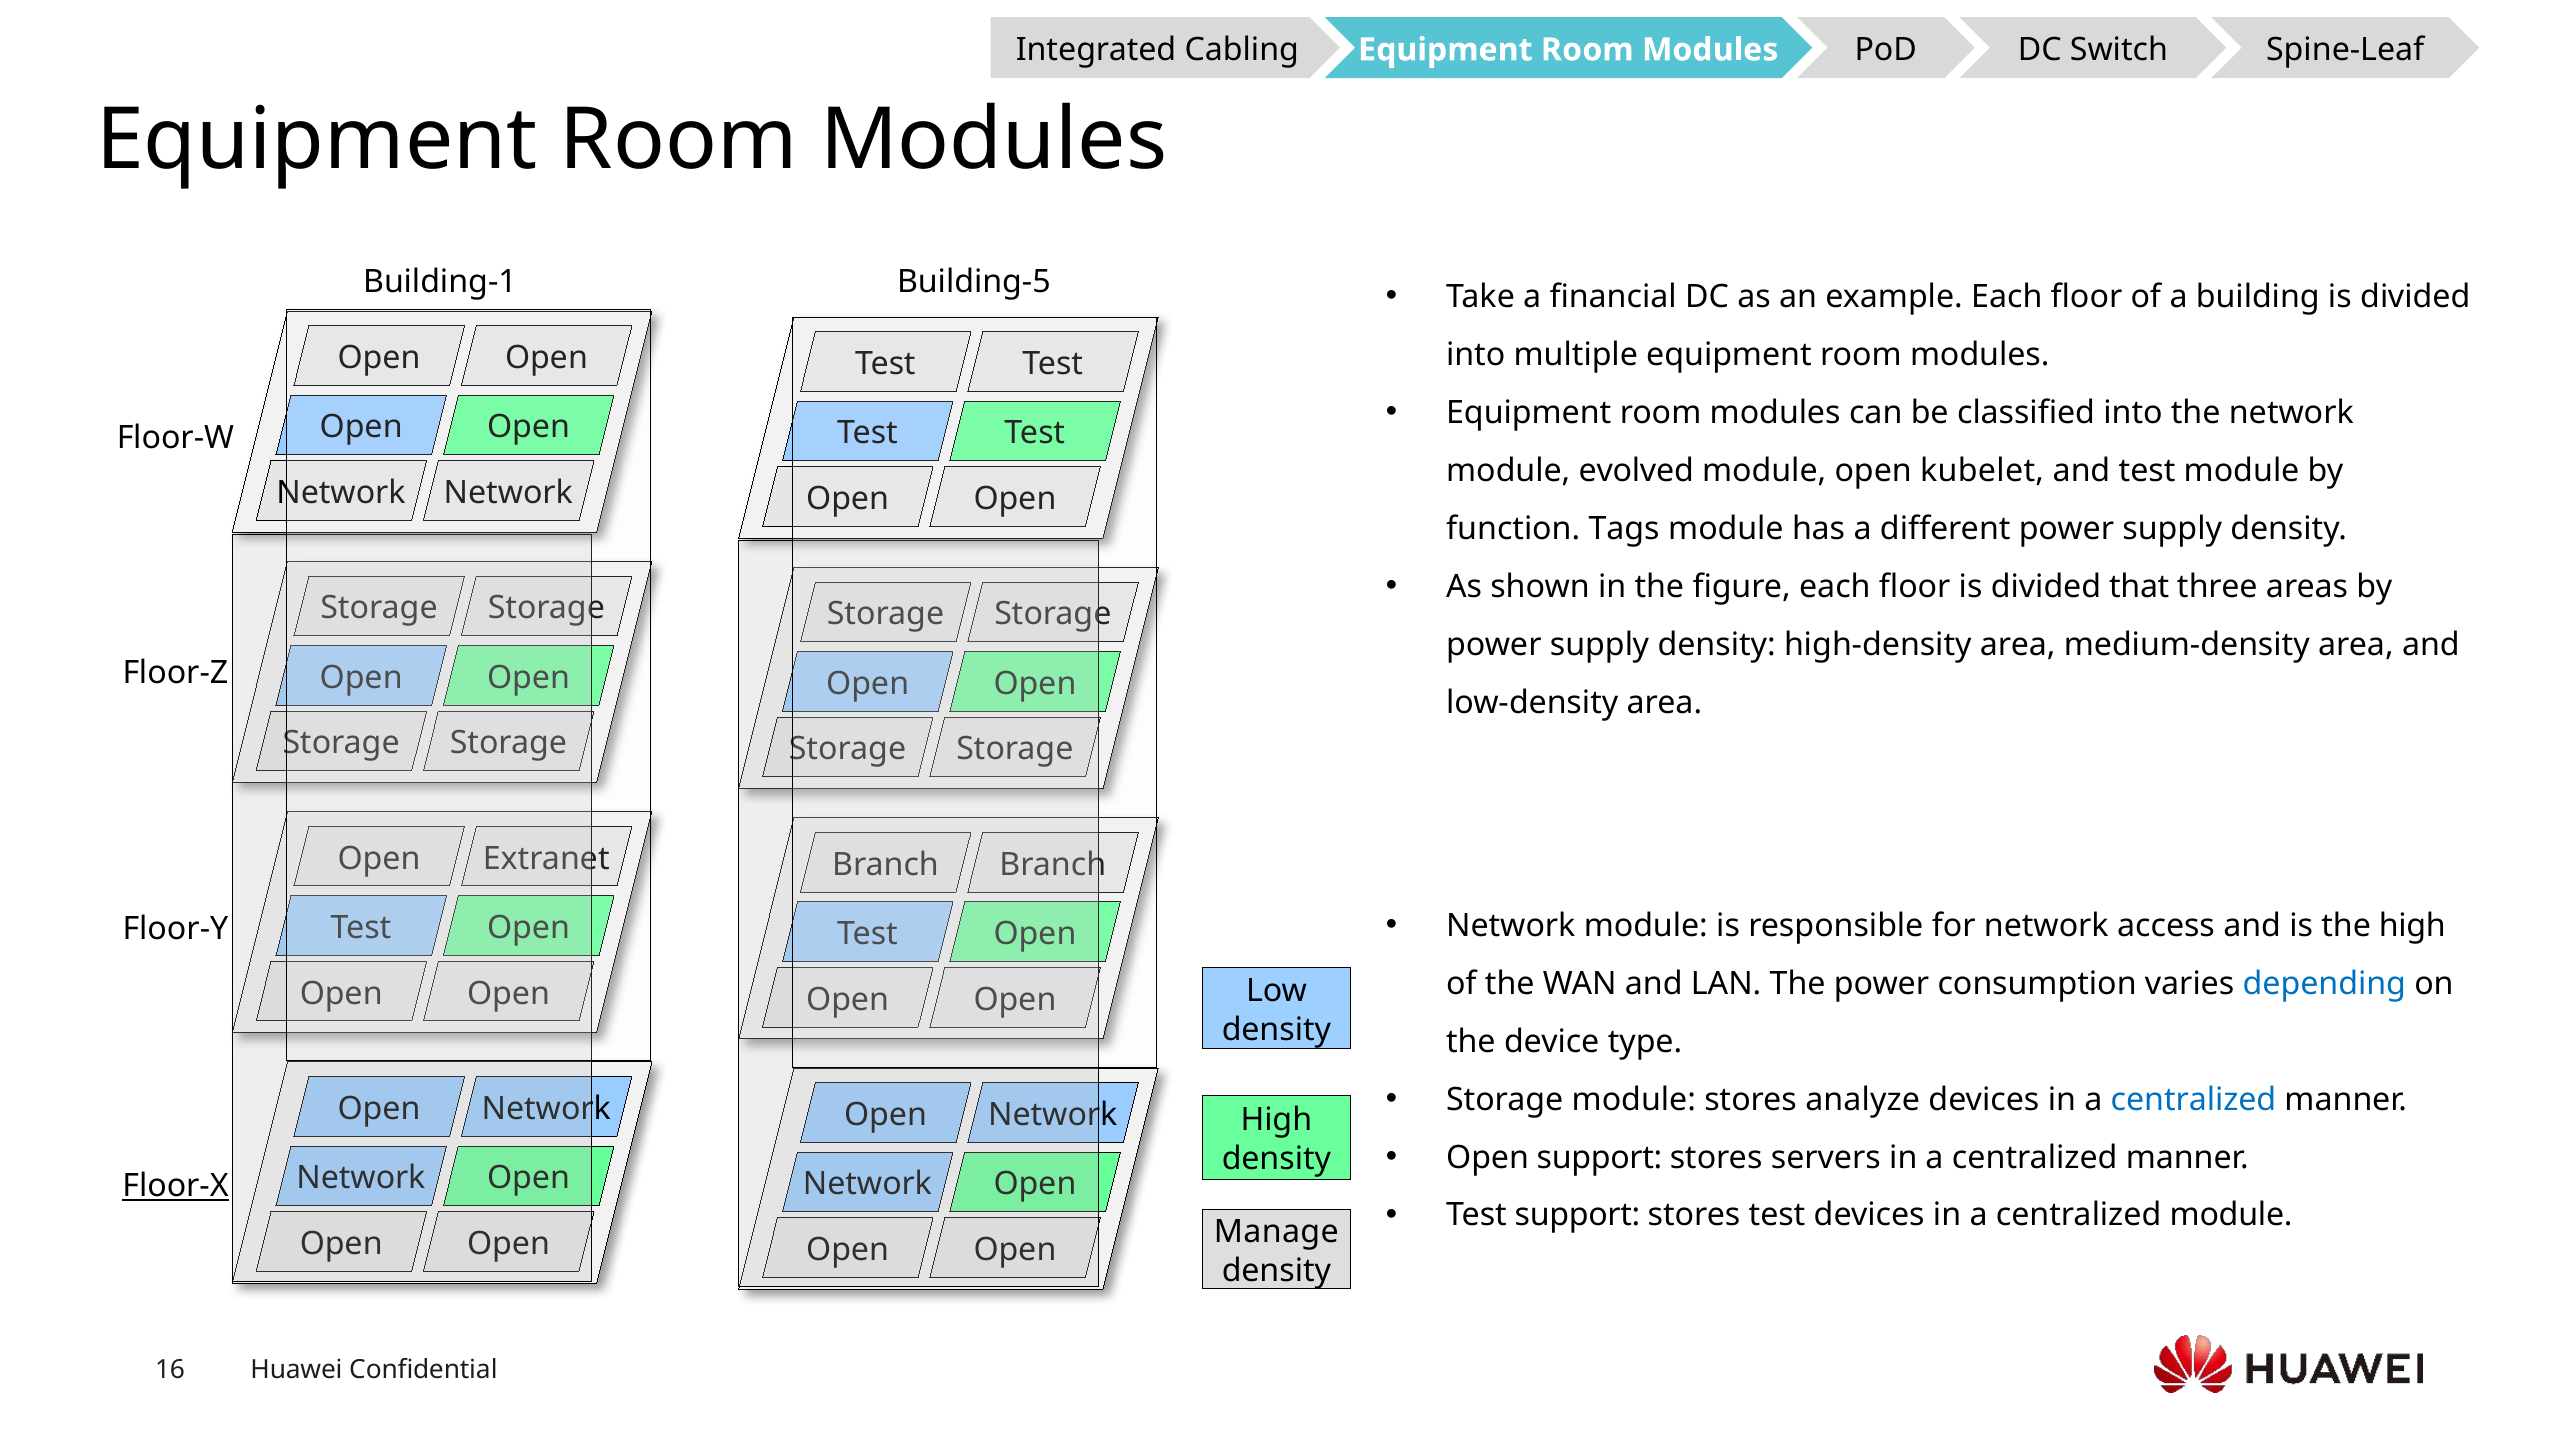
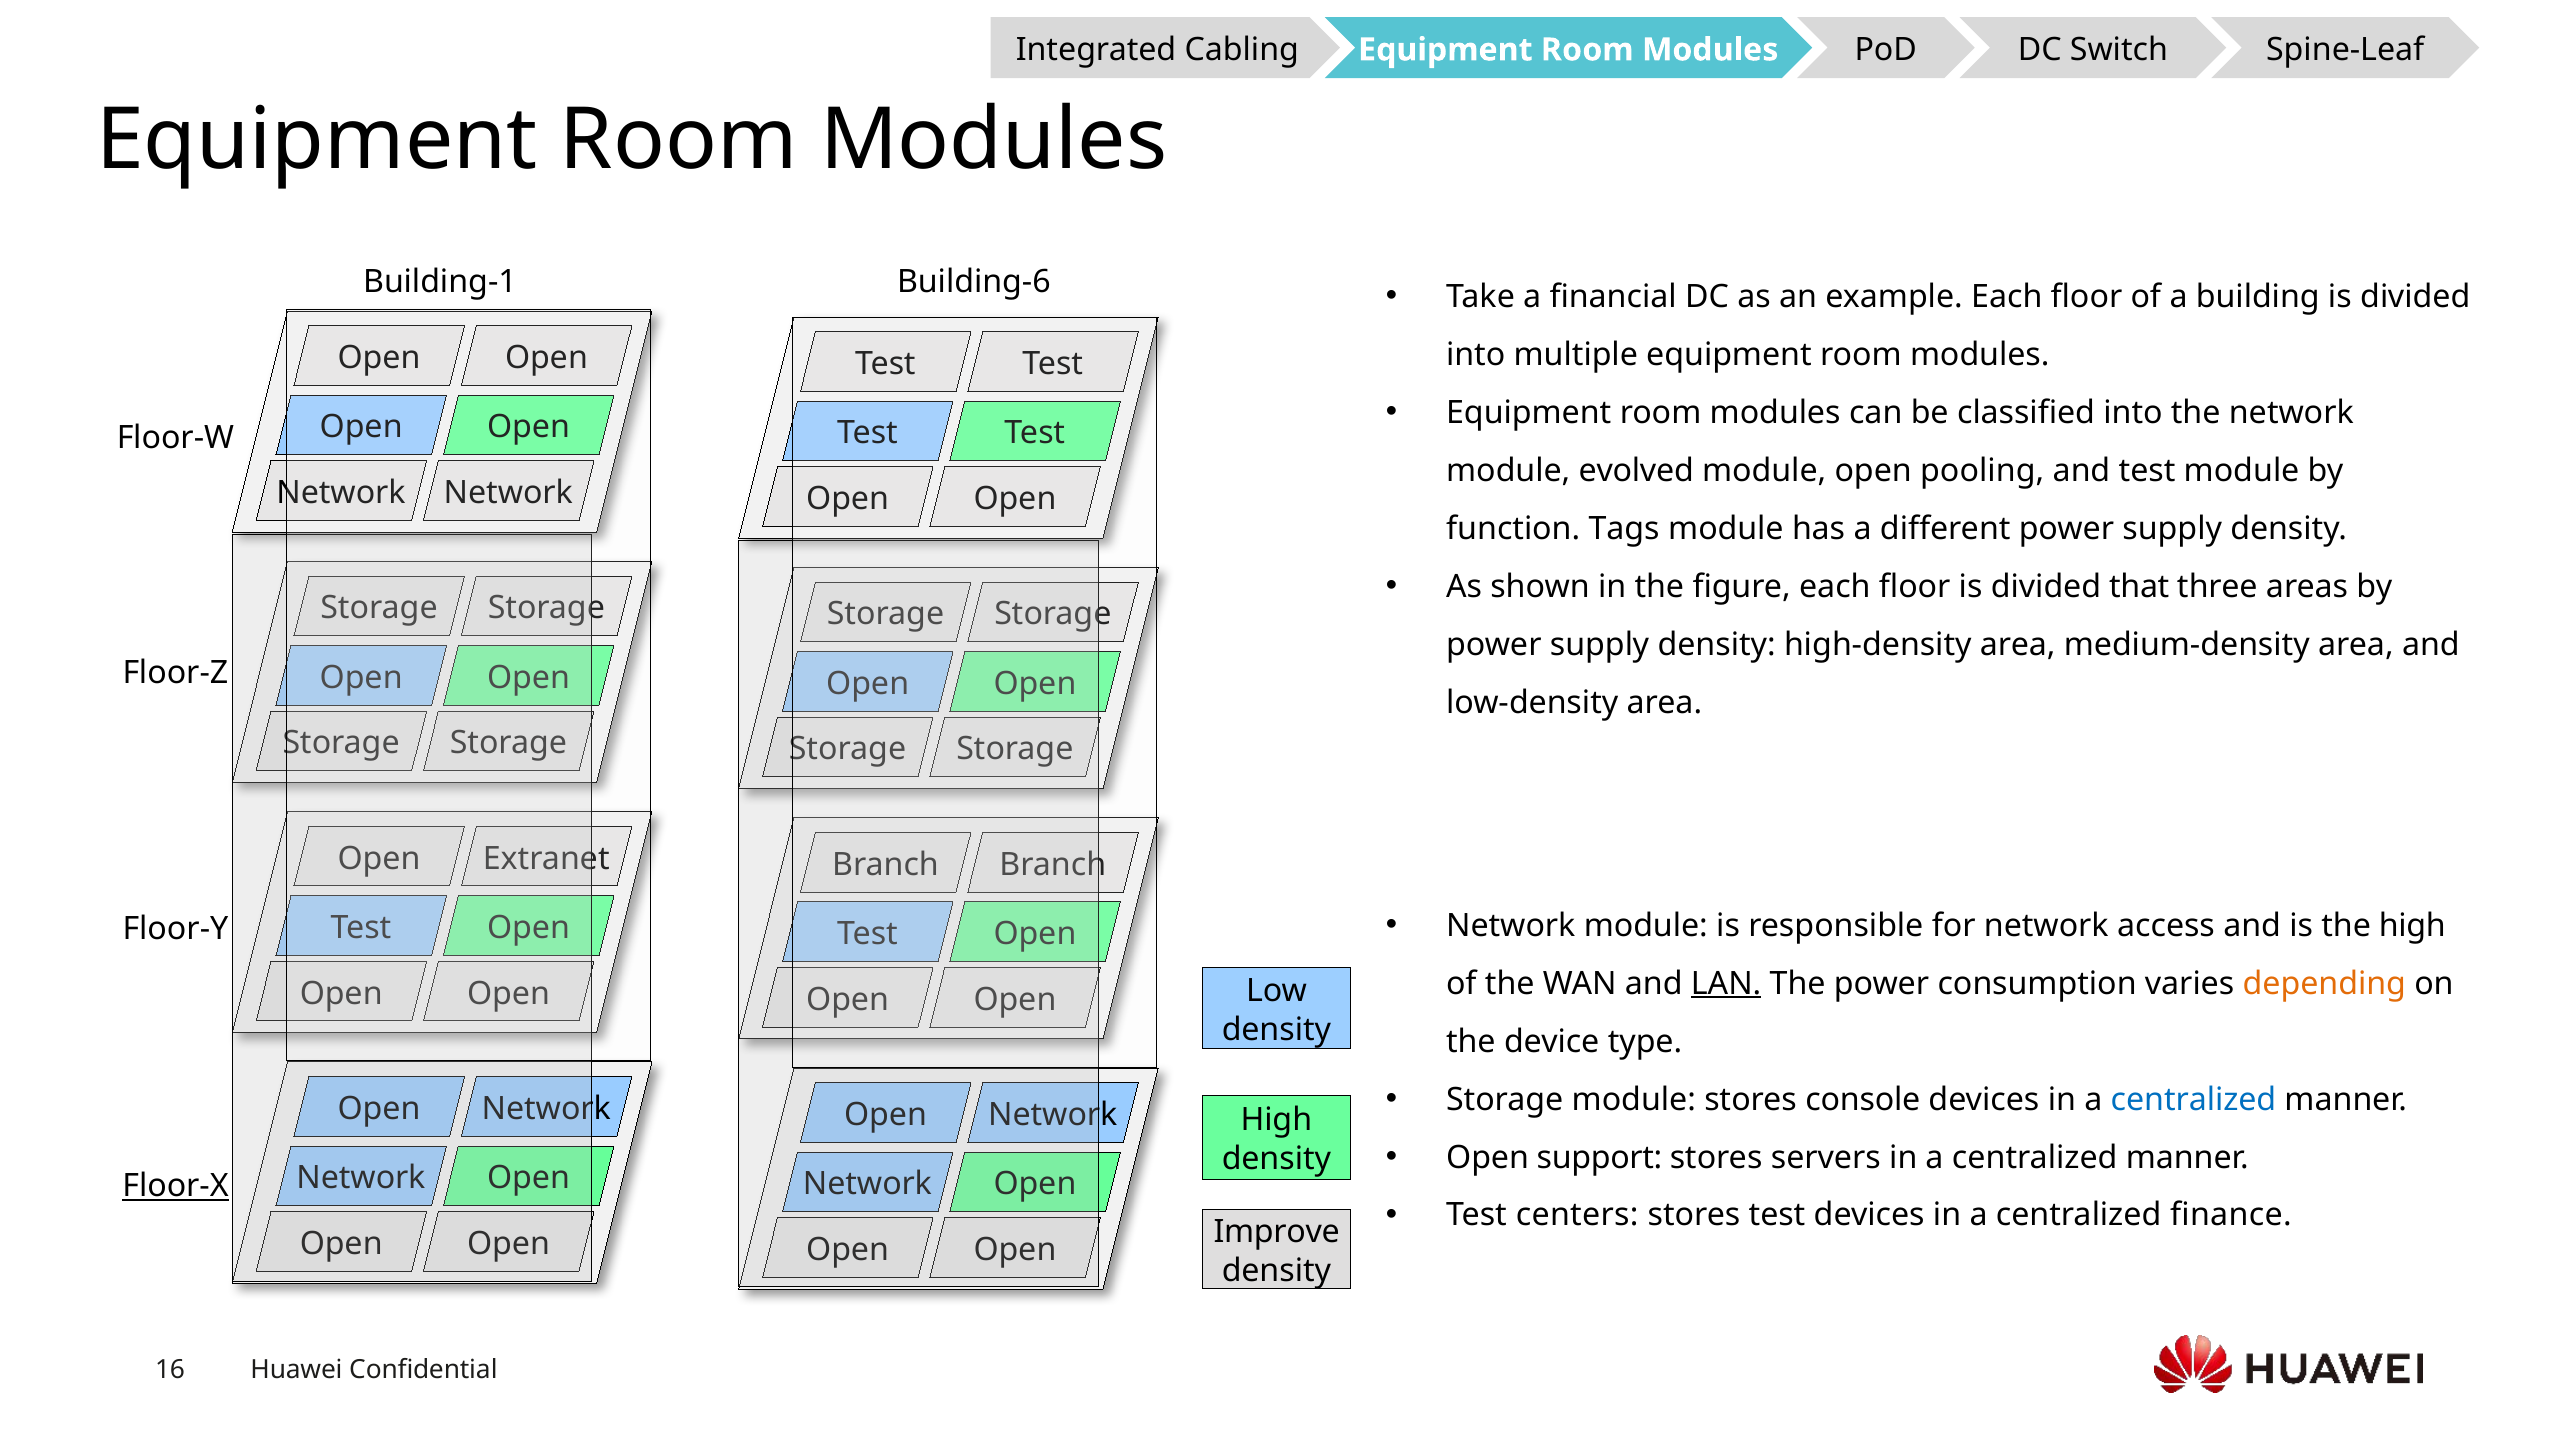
Building-5: Building-5 -> Building-6 (974, 282)
kubelet: kubelet -> pooling (1982, 471)
LAN underline: none -> present (1726, 984)
depending colour: blue -> orange (2324, 984)
analyze: analyze -> console (1863, 1099)
Test support: support -> centers (1577, 1215)
centralized module: module -> finance (2231, 1215)
Manage: Manage -> Improve (1277, 1232)
